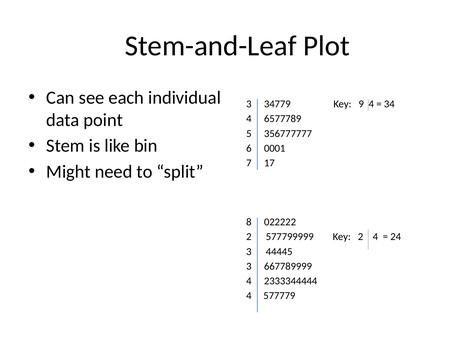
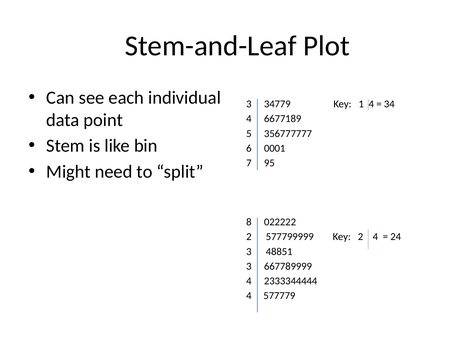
9: 9 -> 1 (361, 104)
6577789: 6577789 -> 6677189 (283, 119)
17: 17 -> 95 (269, 163)
44445: 44445 -> 48851 (279, 252)
